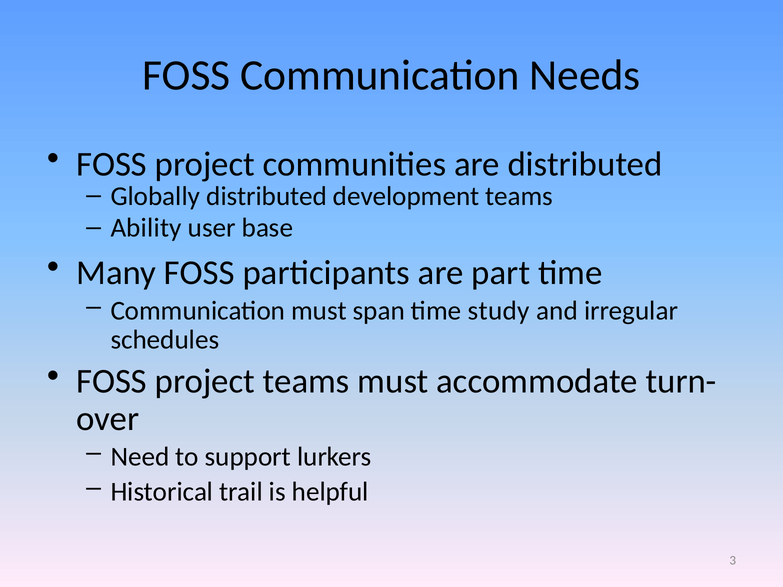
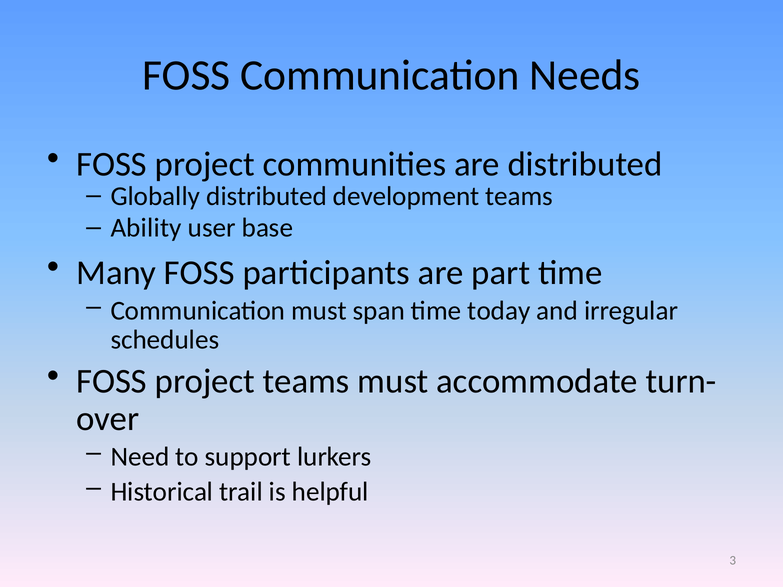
study: study -> today (499, 311)
